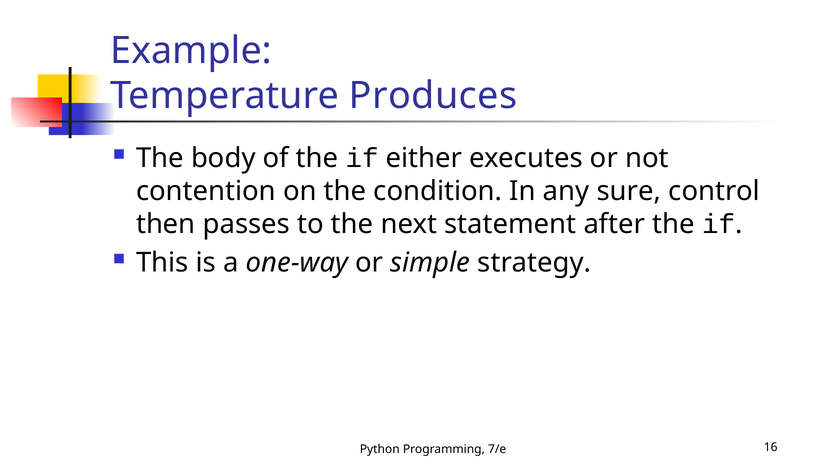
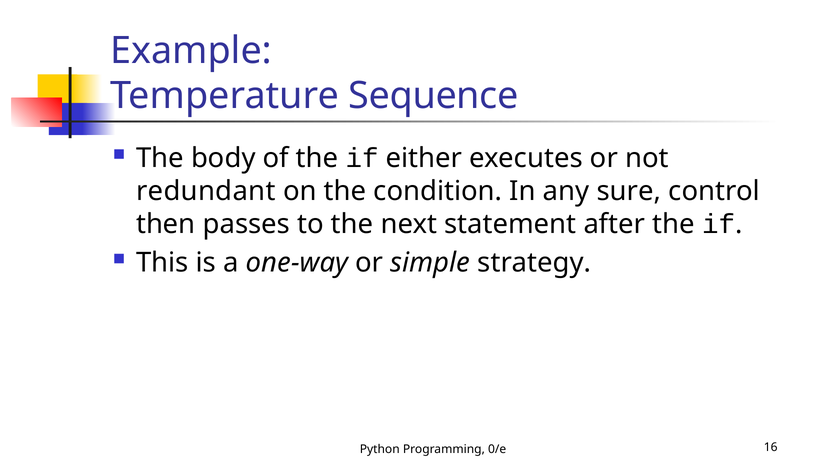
Produces: Produces -> Sequence (433, 96)
contention: contention -> redundant (206, 191)
7/e: 7/e -> 0/e (497, 449)
